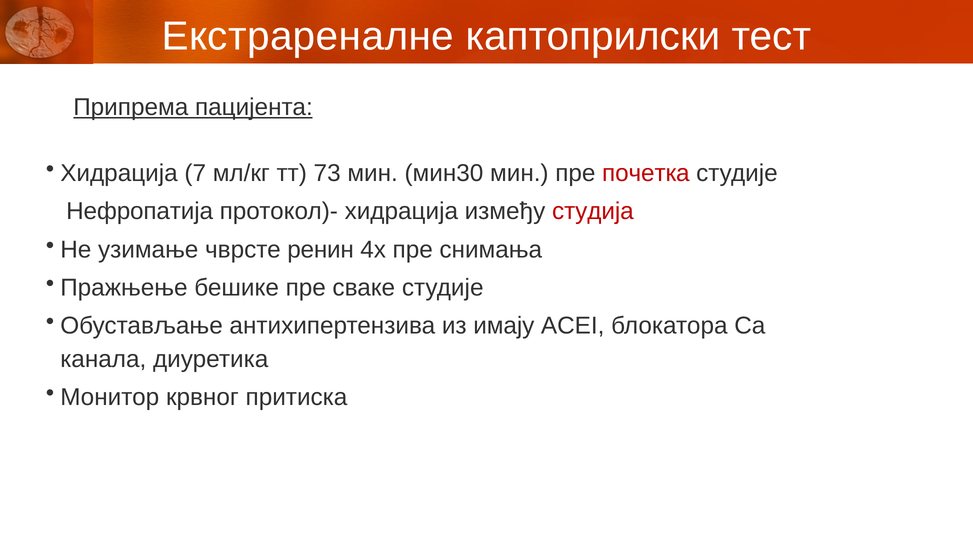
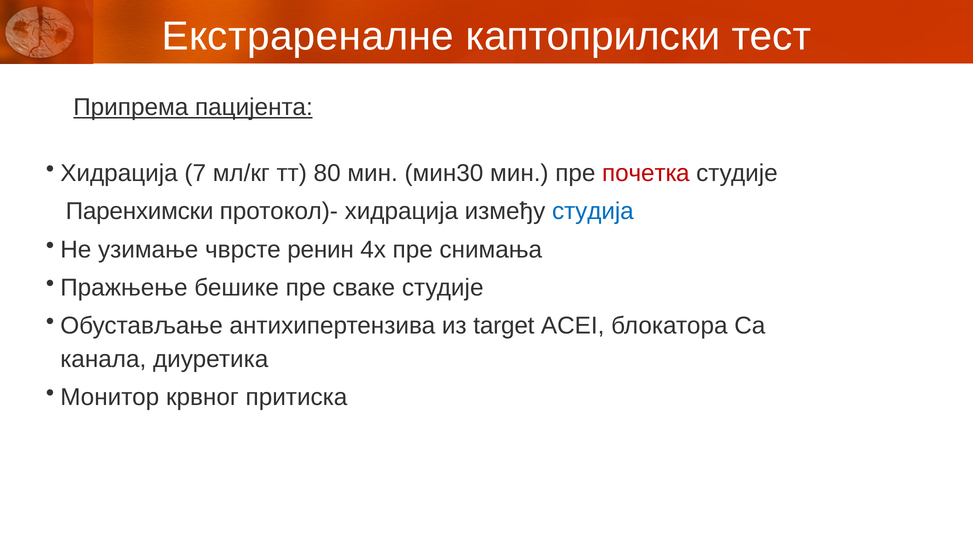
73: 73 -> 80 (327, 173)
Нефропатија: Нефропатија -> Паренхимски (140, 212)
студија colour: red -> blue (593, 212)
имају: имају -> target (504, 326)
